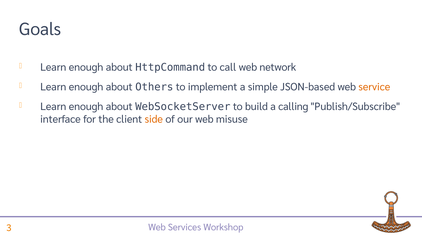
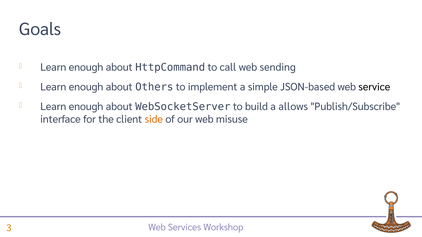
network: network -> sending (278, 68)
service colour: orange -> black (374, 87)
calling: calling -> allows (293, 107)
